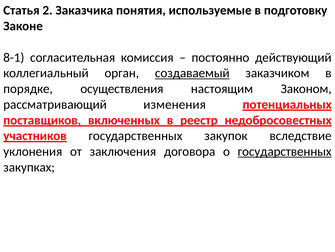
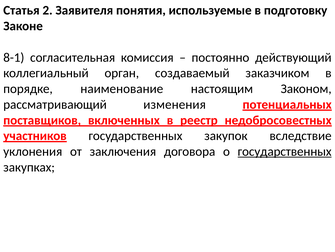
Заказчика: Заказчика -> Заявителя (84, 10)
создаваемый underline: present -> none (192, 73)
осуществления: осуществления -> наименование (122, 89)
